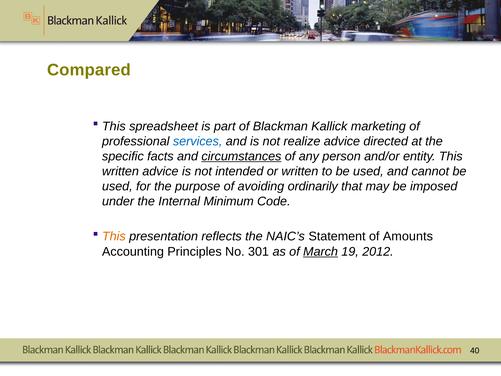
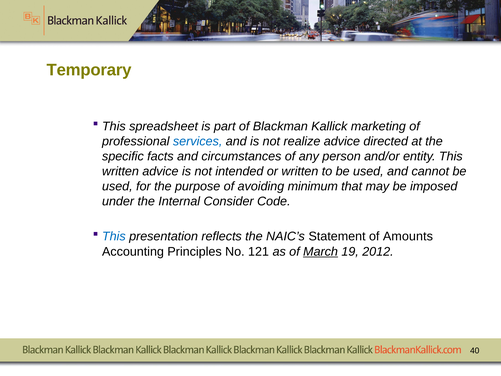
Compared: Compared -> Temporary (89, 70)
circumstances underline: present -> none (241, 156)
ordinarily: ordinarily -> minimum (313, 186)
Minimum: Minimum -> Consider (229, 201)
This colour: orange -> blue (114, 236)
301: 301 -> 121 (258, 251)
